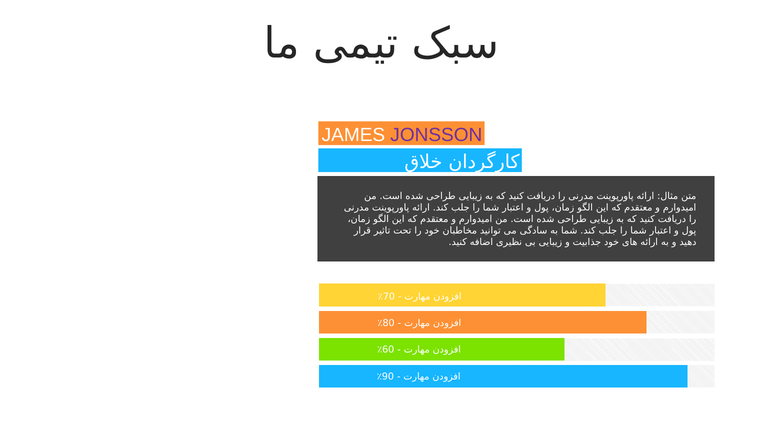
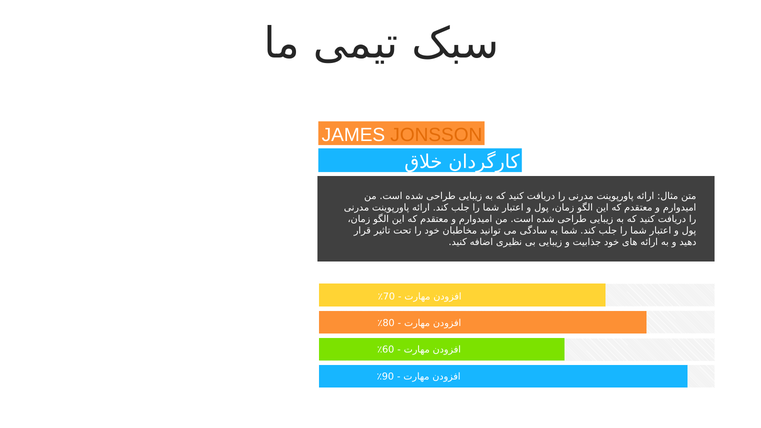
JONSSON colour: purple -> orange (436, 135)
